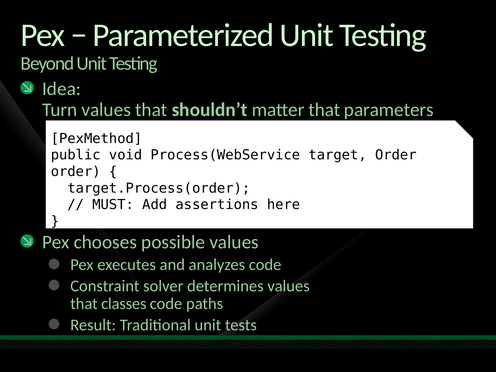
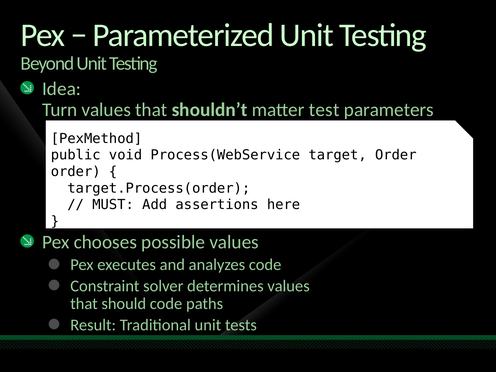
matter that: that -> test (324, 110)
classes: classes -> should (124, 304)
